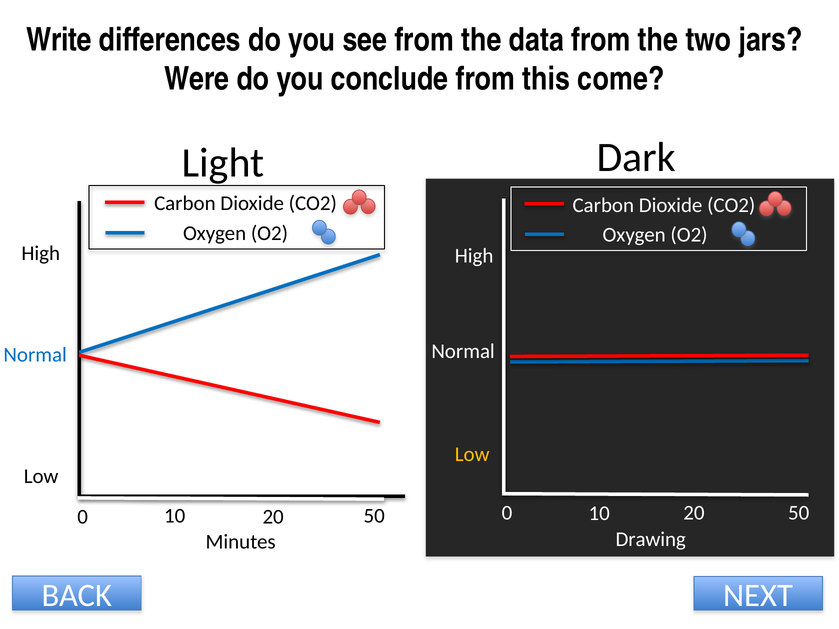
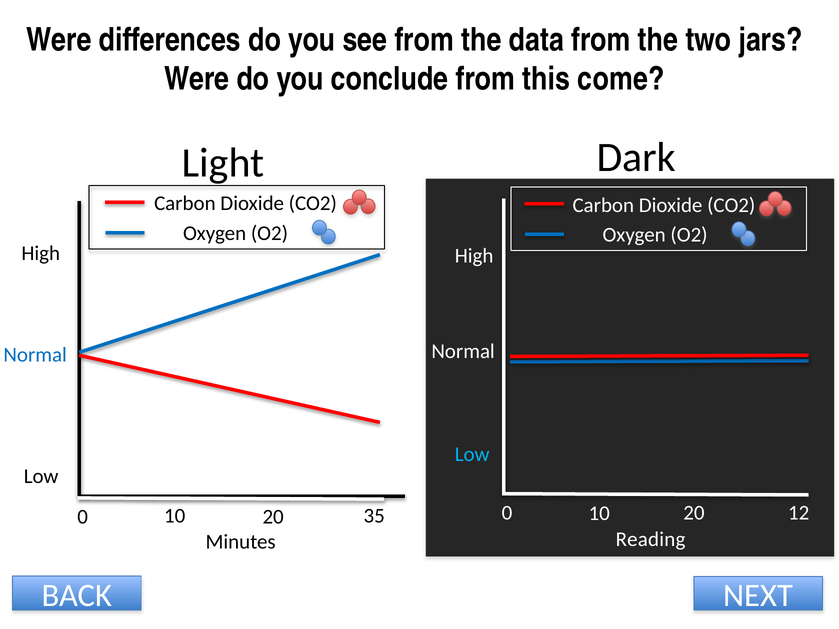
Write: Write -> Were (59, 40)
Low colour: yellow -> light blue (472, 454)
20 50: 50 -> 12 (799, 513)
10 50: 50 -> 35 (374, 516)
Drawing: Drawing -> Reading (651, 540)
